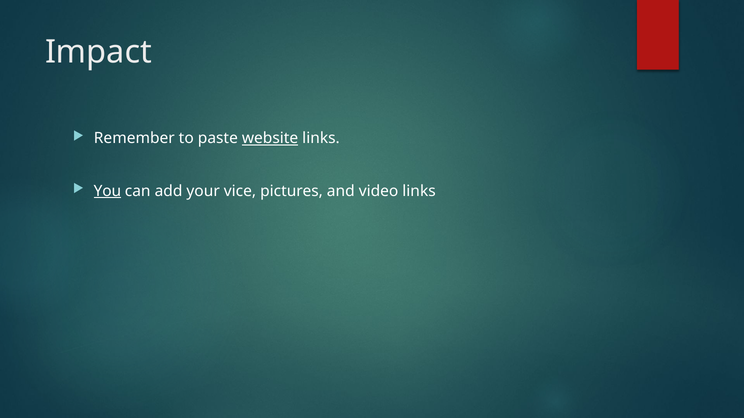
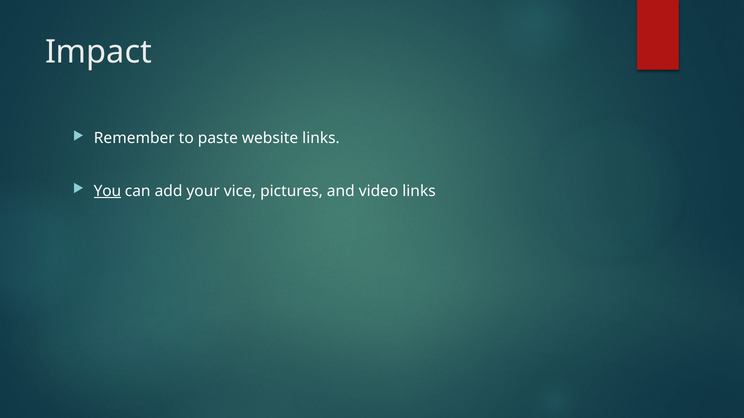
website underline: present -> none (270, 138)
